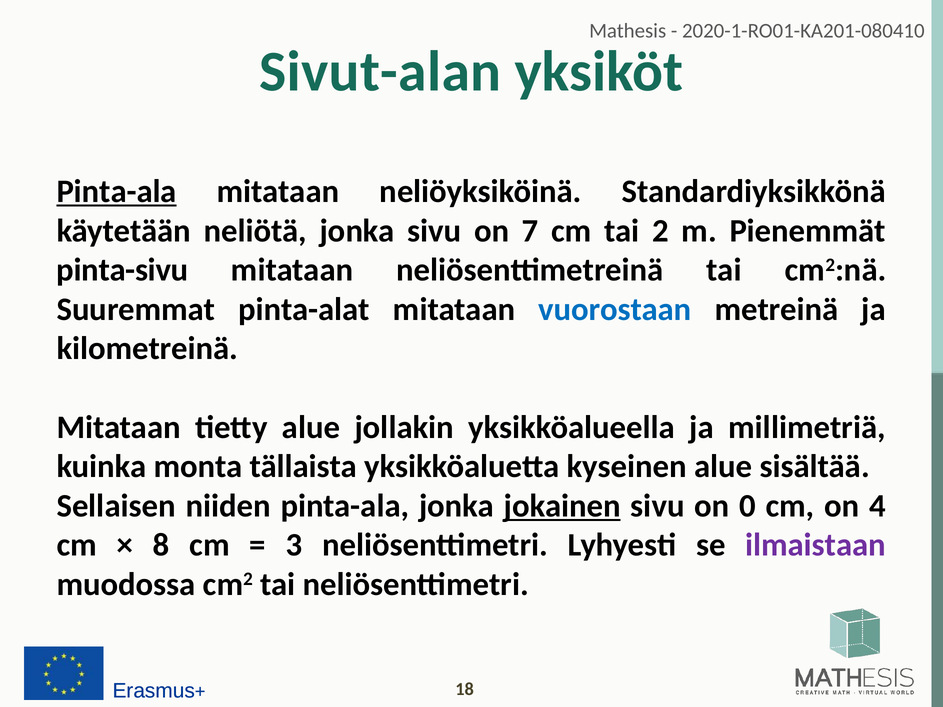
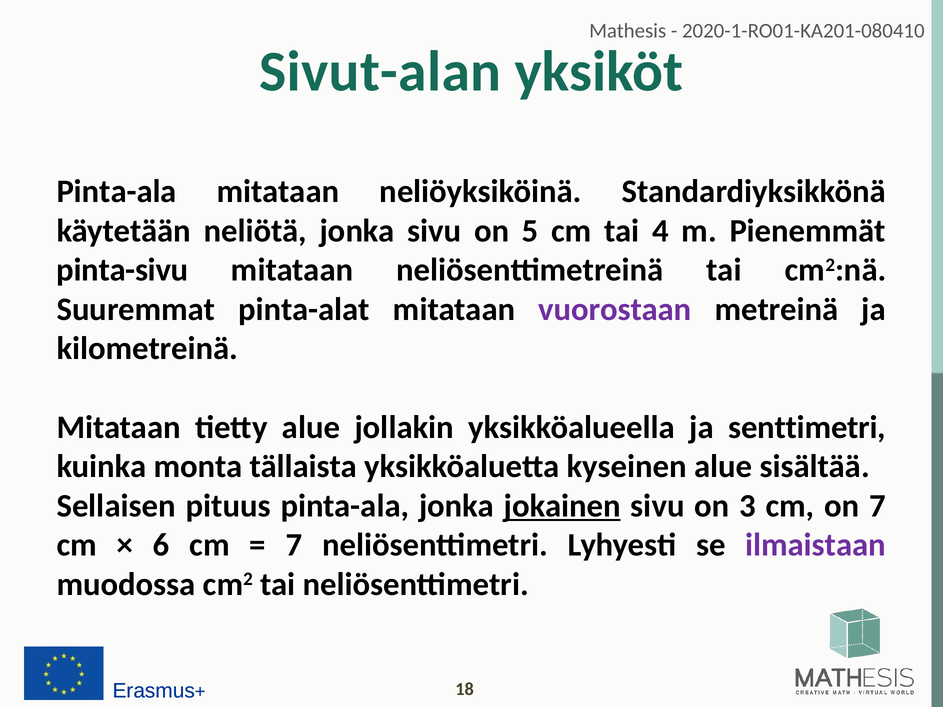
Pinta-ala underline: present -> none (117, 192)
7: 7 -> 5 (530, 231)
2: 2 -> 4 (661, 231)
vuorostaan colour: blue -> purple (615, 310)
millimetriä: millimetriä -> senttimetri (807, 427)
niiden: niiden -> pituus (228, 506)
0: 0 -> 3 (748, 506)
on 4: 4 -> 7 (878, 506)
8: 8 -> 6 (161, 545)
3: 3 -> 7 (294, 545)
